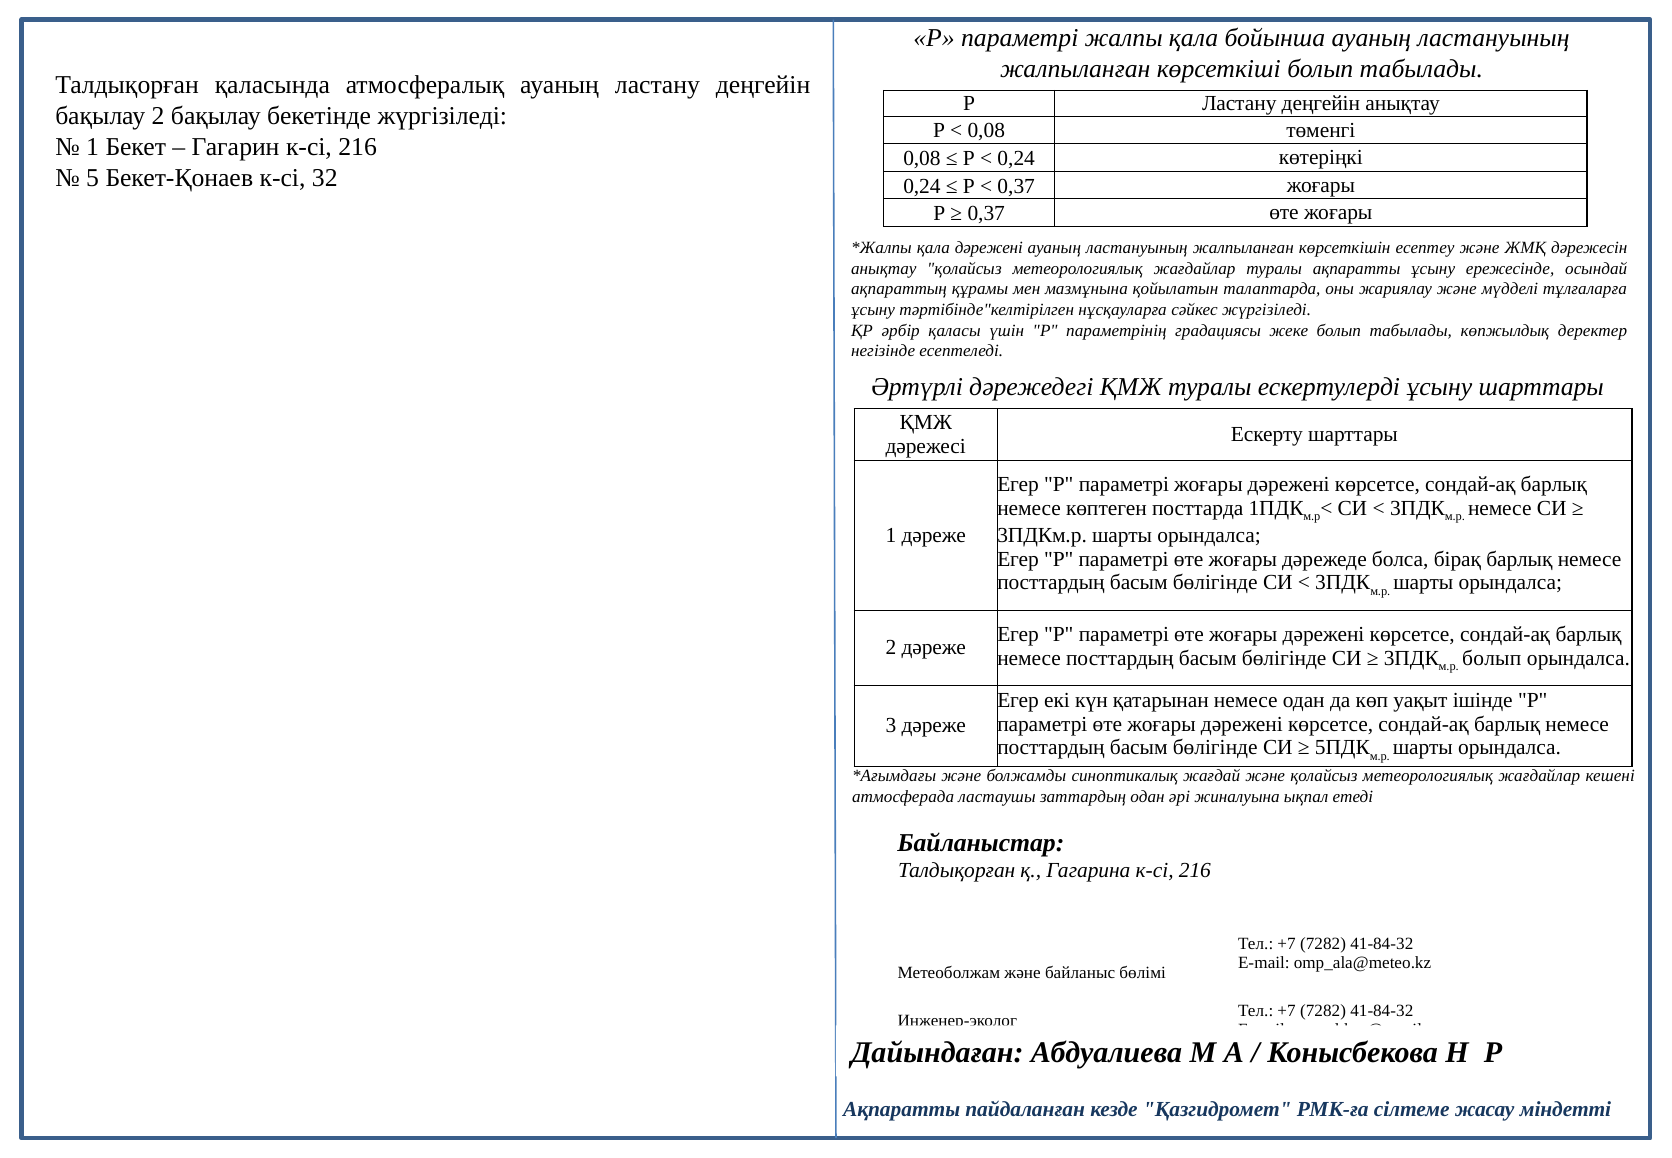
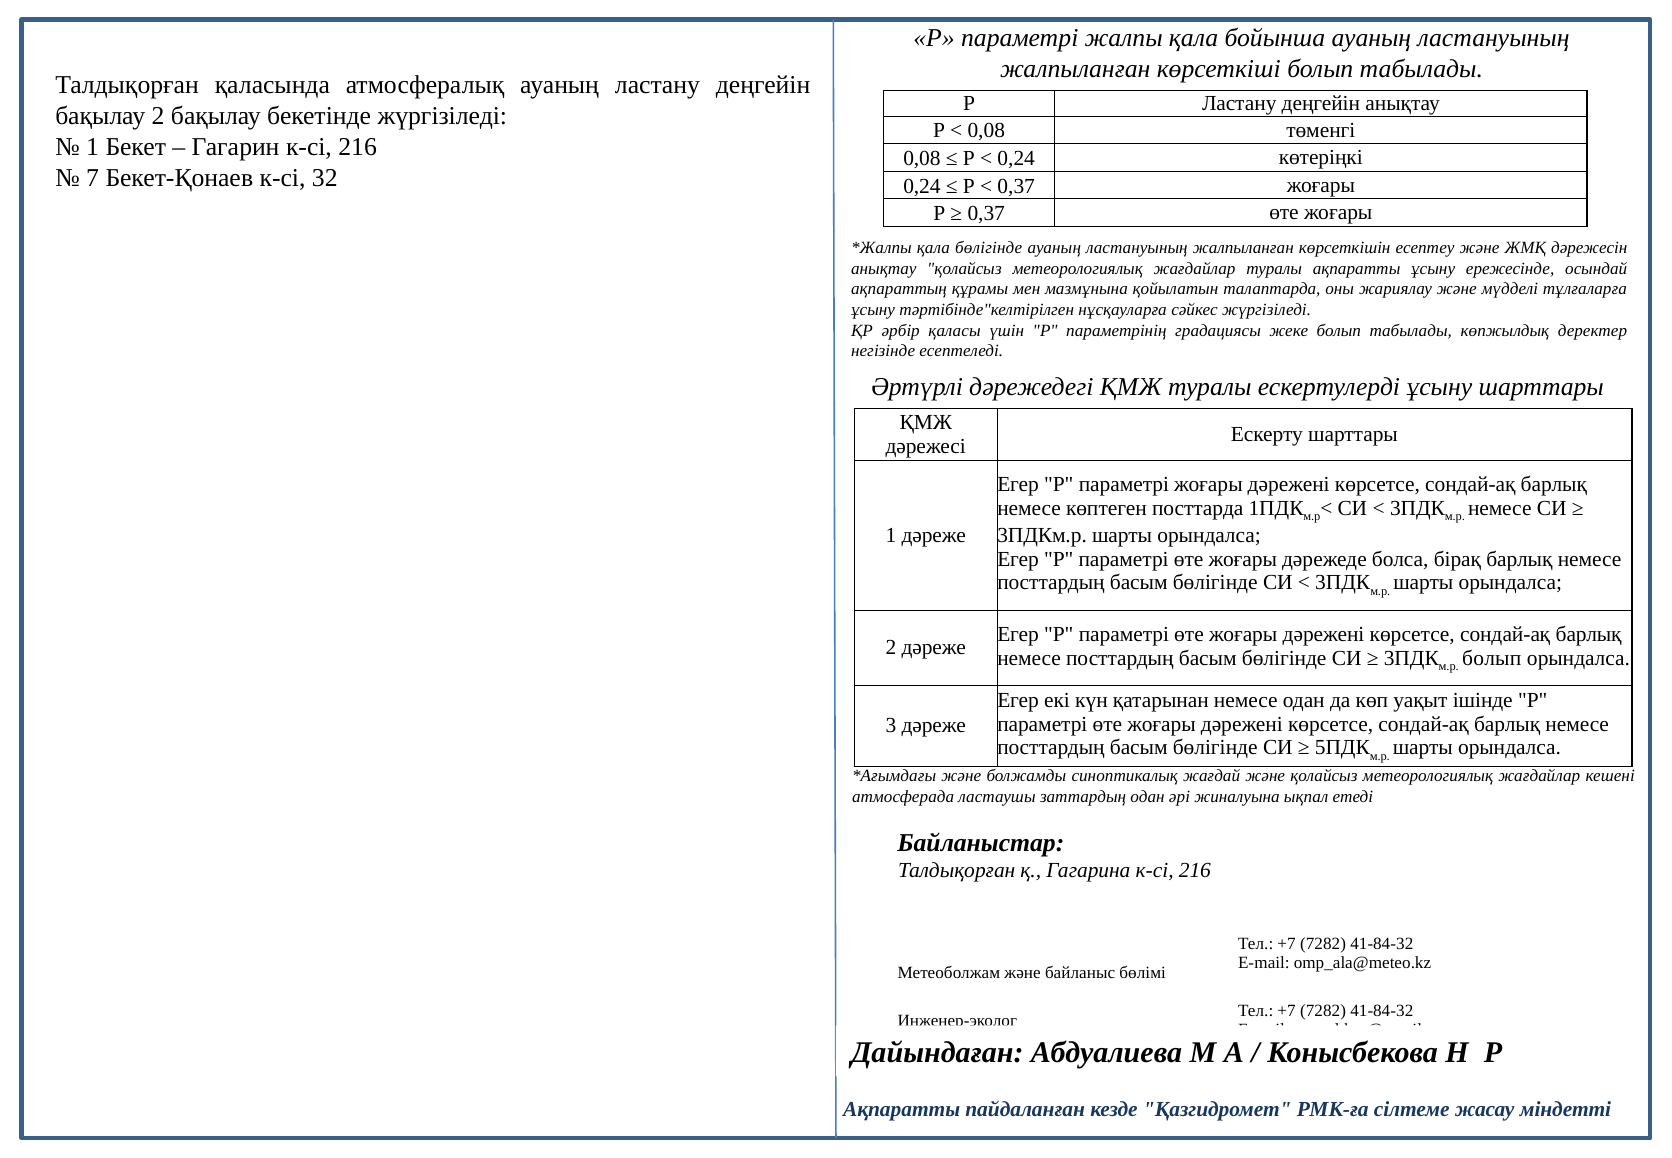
5: 5 -> 7 (93, 178)
қала дәрежені: дәрежені -> бөлігінде (989, 248)
